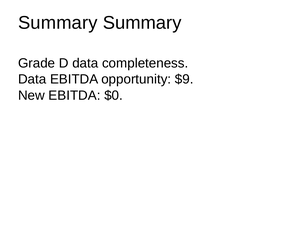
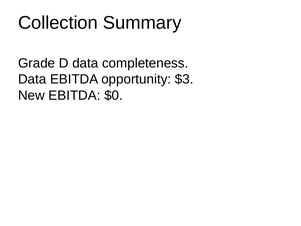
Summary: Summary -> Collection (58, 23)
$9: $9 -> $3 (184, 79)
